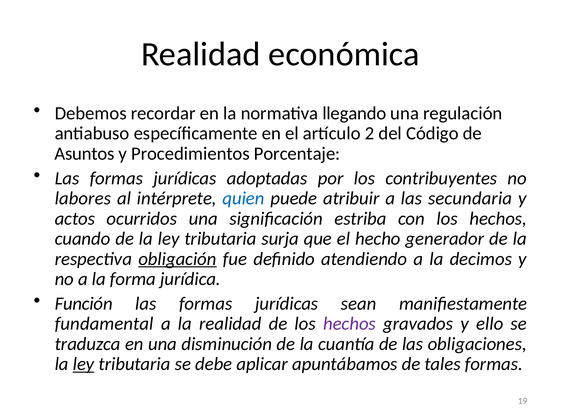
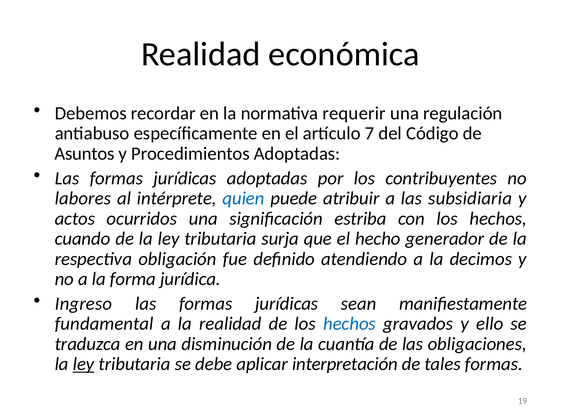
llegando: llegando -> requerir (354, 114)
2: 2 -> 7 (370, 134)
Procedimientos Porcentaje: Porcentaje -> Adoptadas (297, 154)
secundaria: secundaria -> subsidiaria (470, 199)
obligación underline: present -> none (177, 259)
Función: Función -> Ingreso (83, 304)
hechos colour: purple -> blue (349, 324)
apuntábamos: apuntábamos -> interpretación (345, 365)
